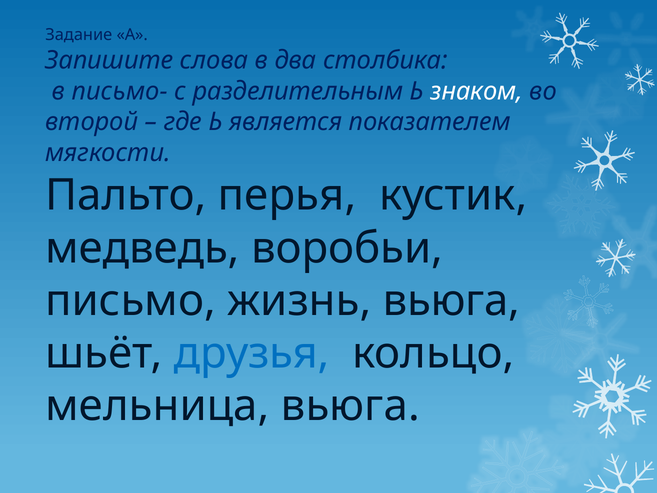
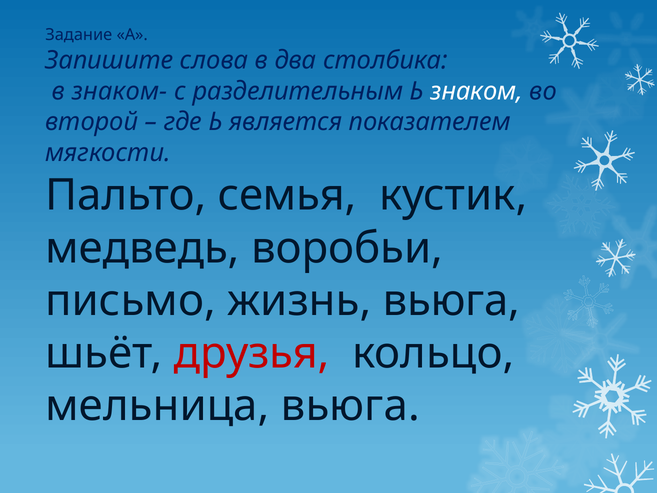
письмо-: письмо- -> знаком- (120, 91)
перья: перья -> семья (287, 195)
друзья colour: blue -> red (252, 353)
